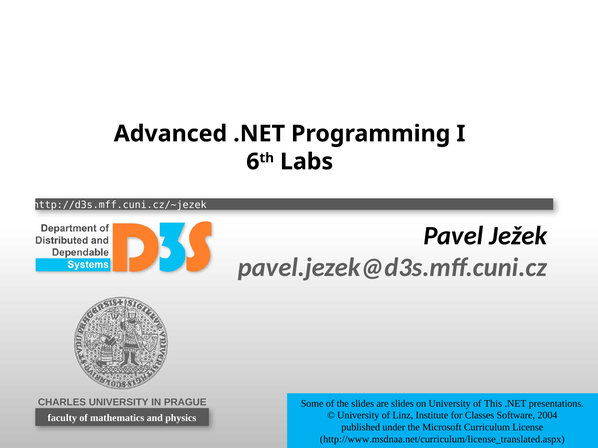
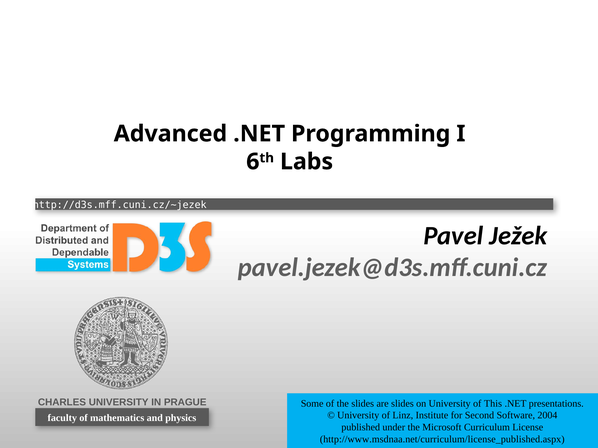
Classes: Classes -> Second (479, 416)
http://www.msdnaa.net/curriculum/license_translated.aspx: http://www.msdnaa.net/curriculum/license_translated.aspx -> http://www.msdnaa.net/curriculum/license_published.aspx (442, 440)
